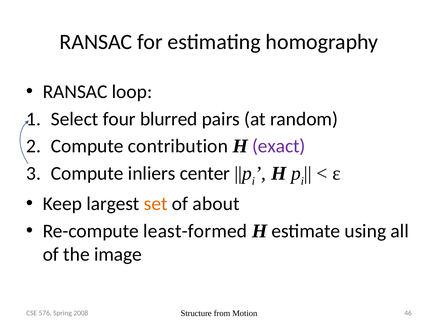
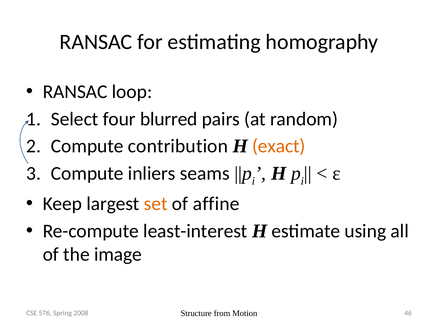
exact colour: purple -> orange (279, 146)
center: center -> seams (205, 174)
about: about -> affine (216, 204)
least-formed: least-formed -> least-interest (195, 231)
